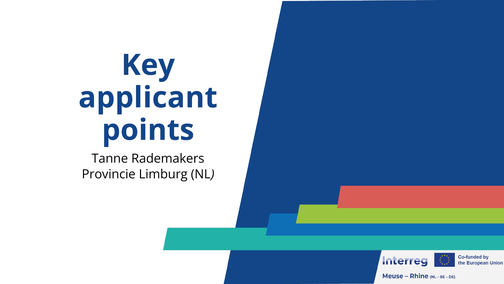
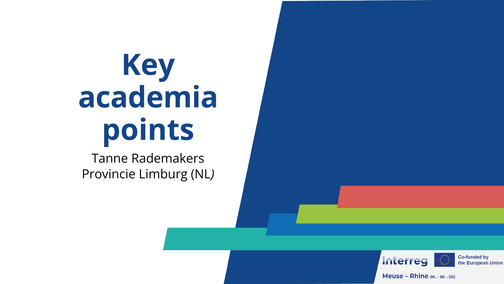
applicant: applicant -> academia (148, 97)
